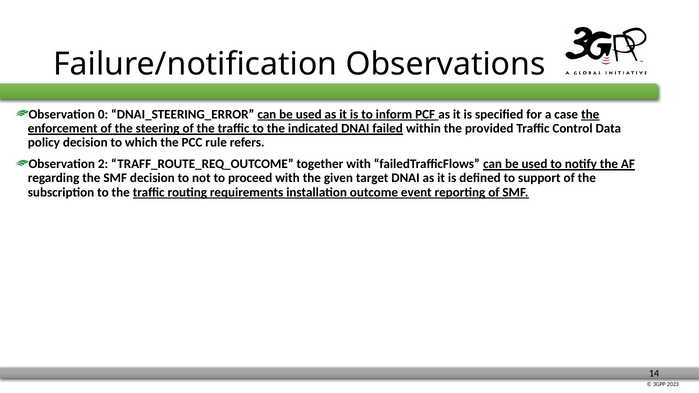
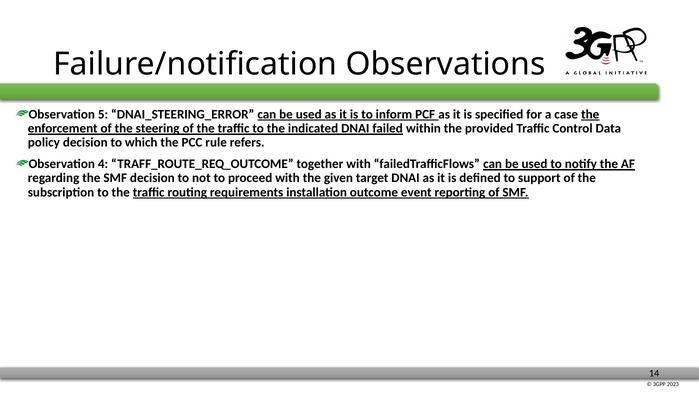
0: 0 -> 5 (103, 114)
2: 2 -> 4 (103, 164)
